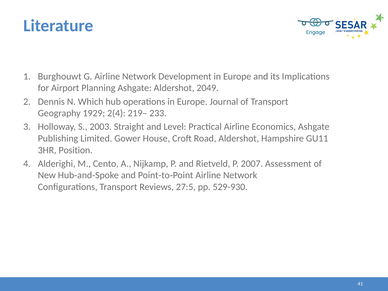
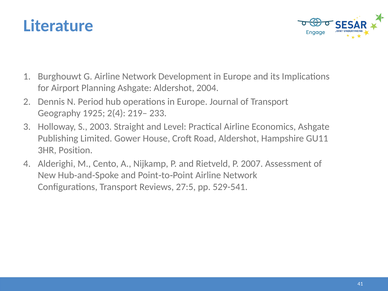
2049: 2049 -> 2004 (208, 88)
Which: Which -> Period (91, 102)
1929: 1929 -> 1925 (94, 113)
529-930: 529-930 -> 529-541 (230, 187)
